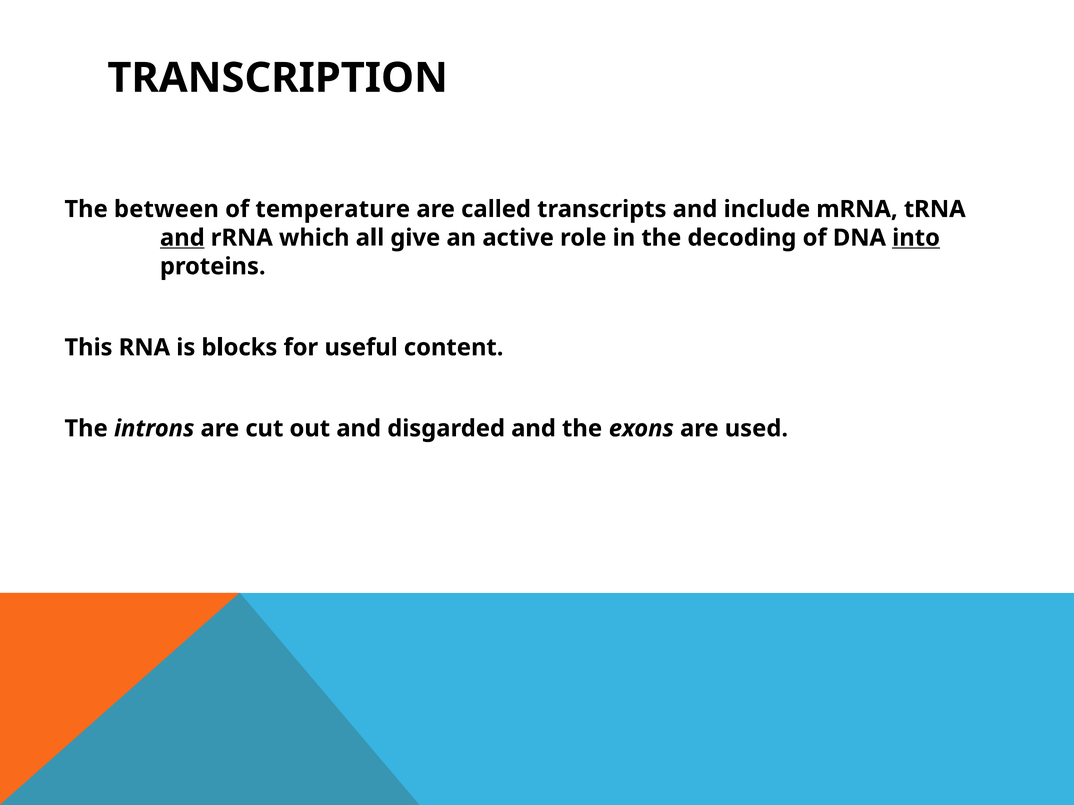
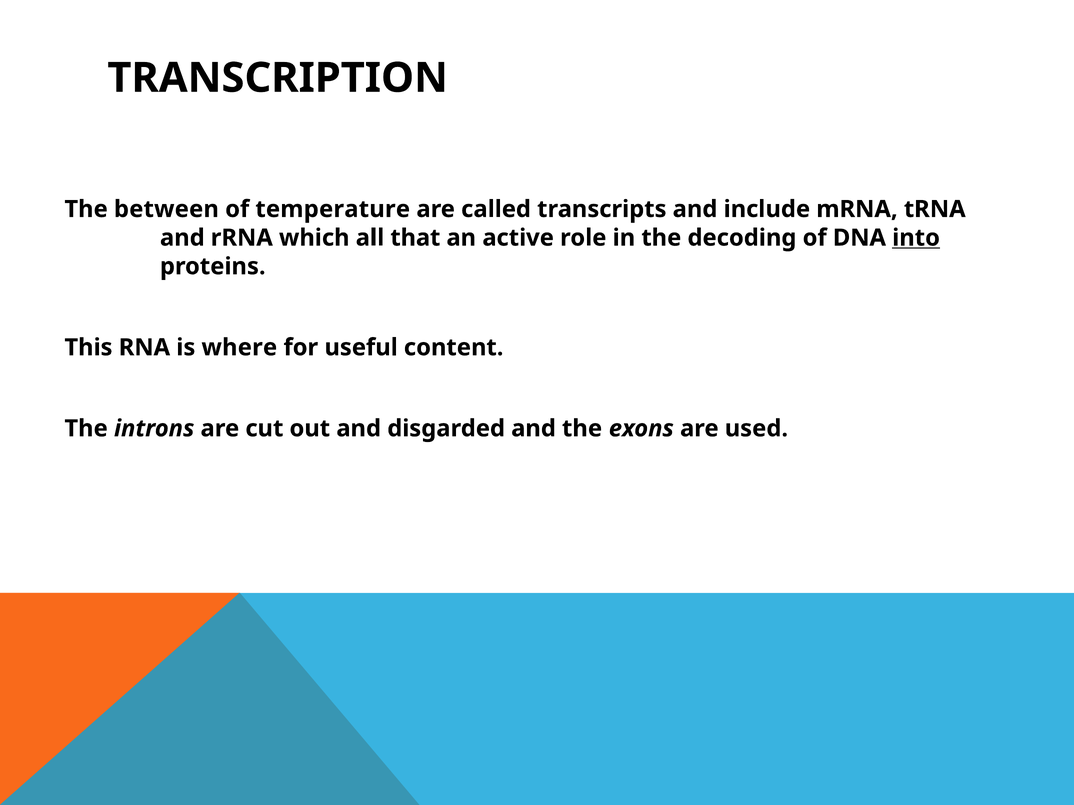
and underline: present -> none (182, 238)
give: give -> that (415, 238)
blocks: blocks -> where (239, 348)
